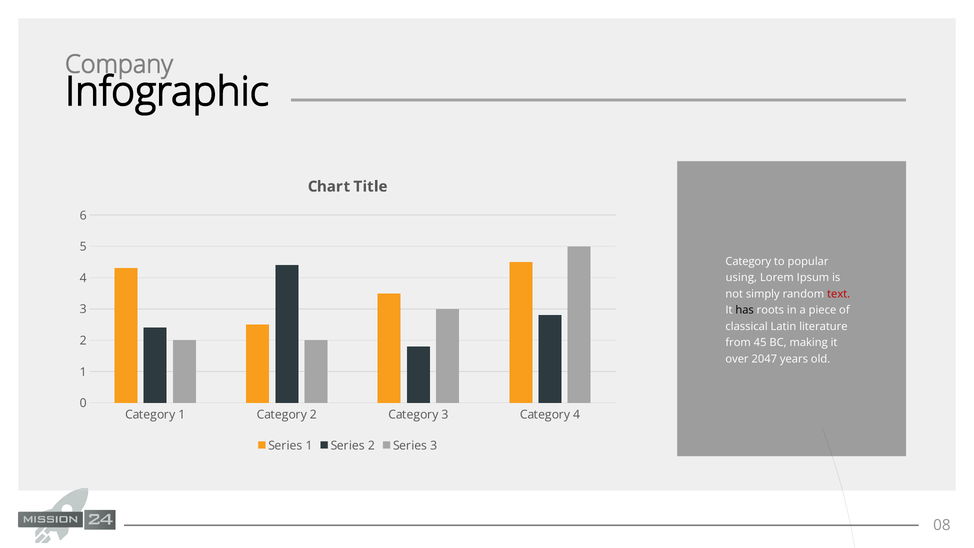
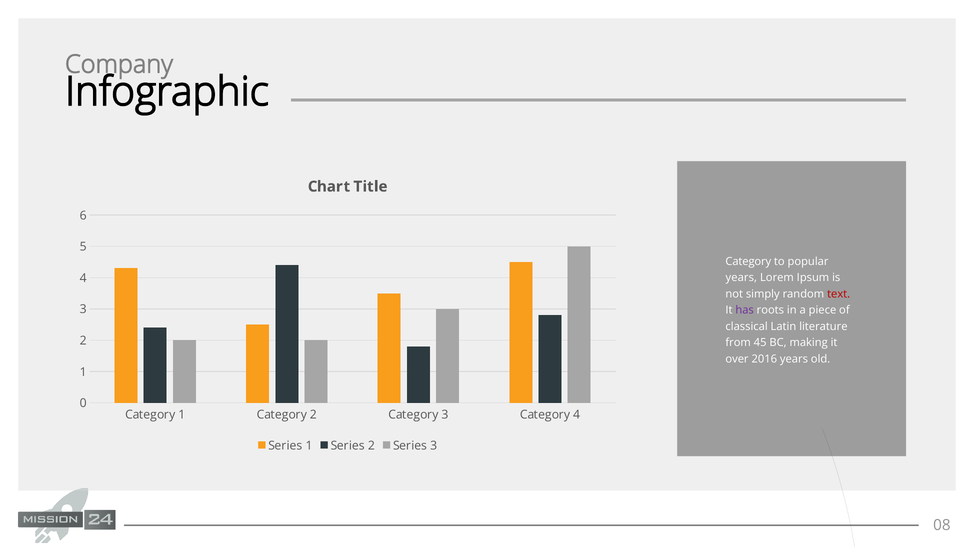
using: using -> years (741, 278)
has colour: black -> purple (745, 310)
2047: 2047 -> 2016 (764, 359)
